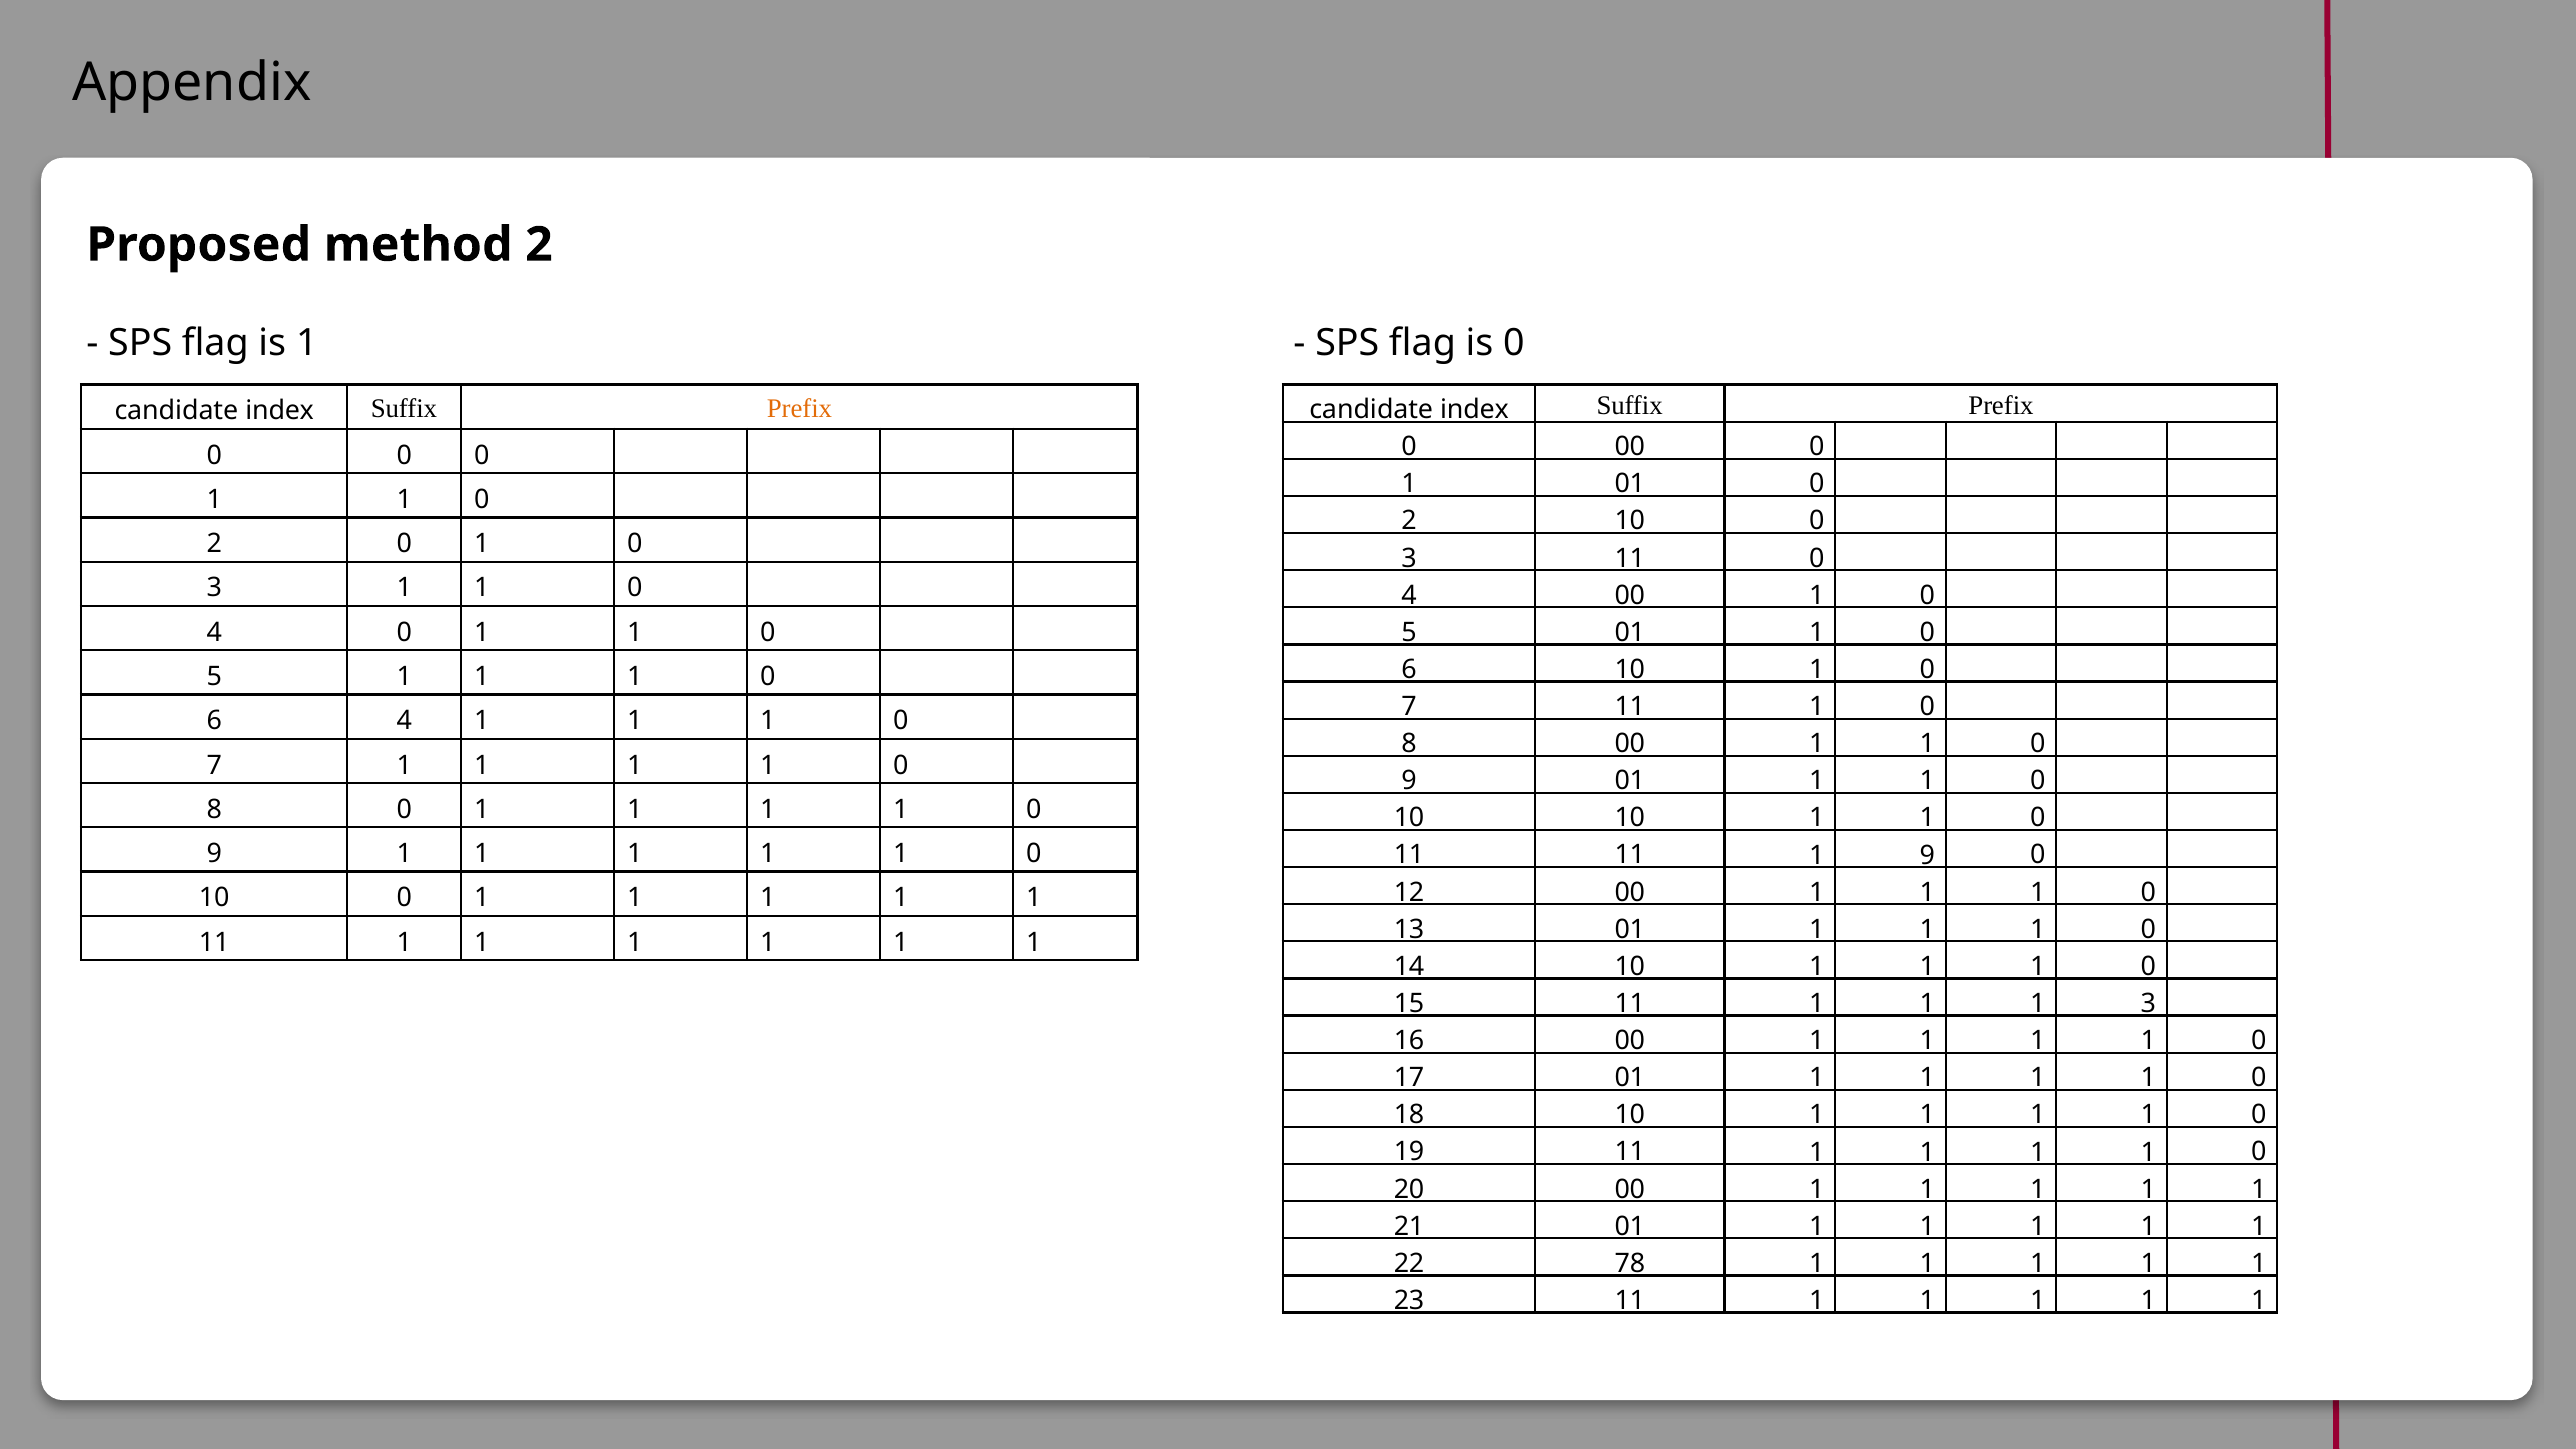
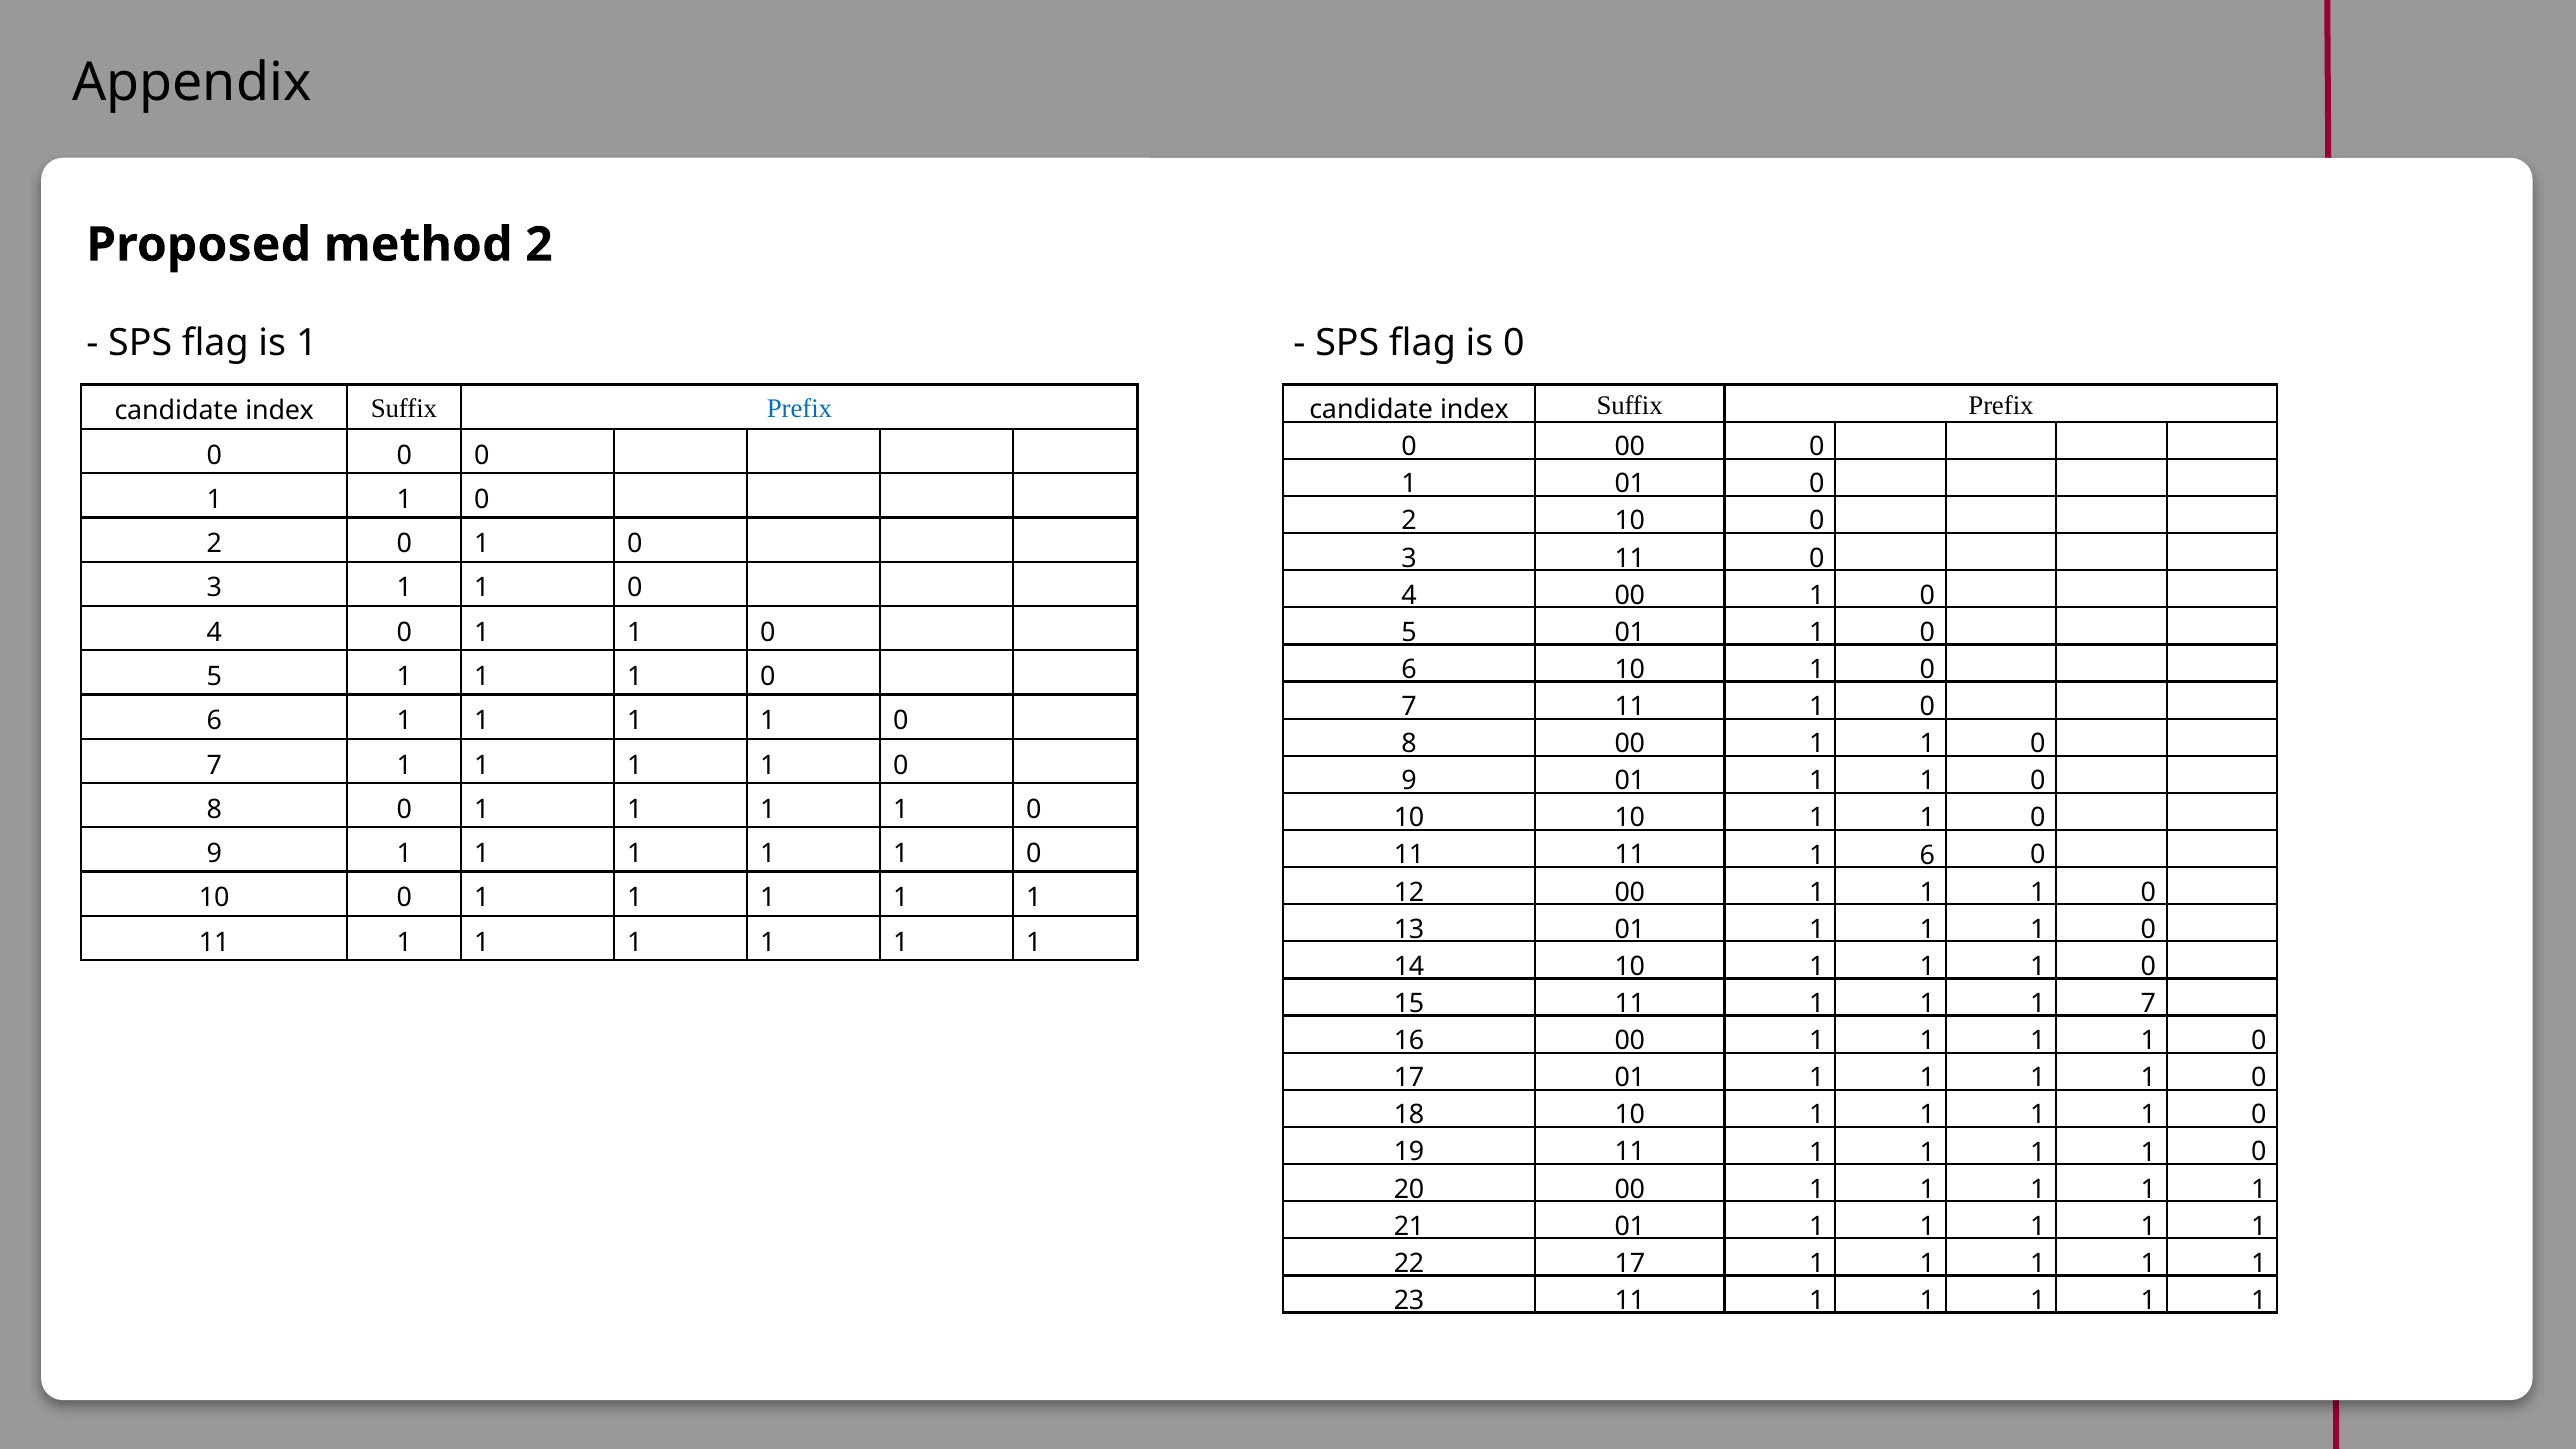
Prefix colour: orange -> blue (799, 409)
6 4: 4 -> 1 (404, 721)
1 9: 9 -> 6 (1927, 855)
1 3: 3 -> 7 (2148, 1004)
22 78: 78 -> 17 (1630, 1263)
